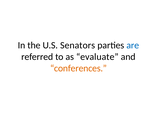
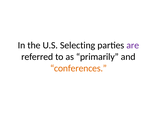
Senators: Senators -> Selecting (78, 45)
are colour: blue -> purple (133, 45)
evaluate: evaluate -> primarily (97, 57)
